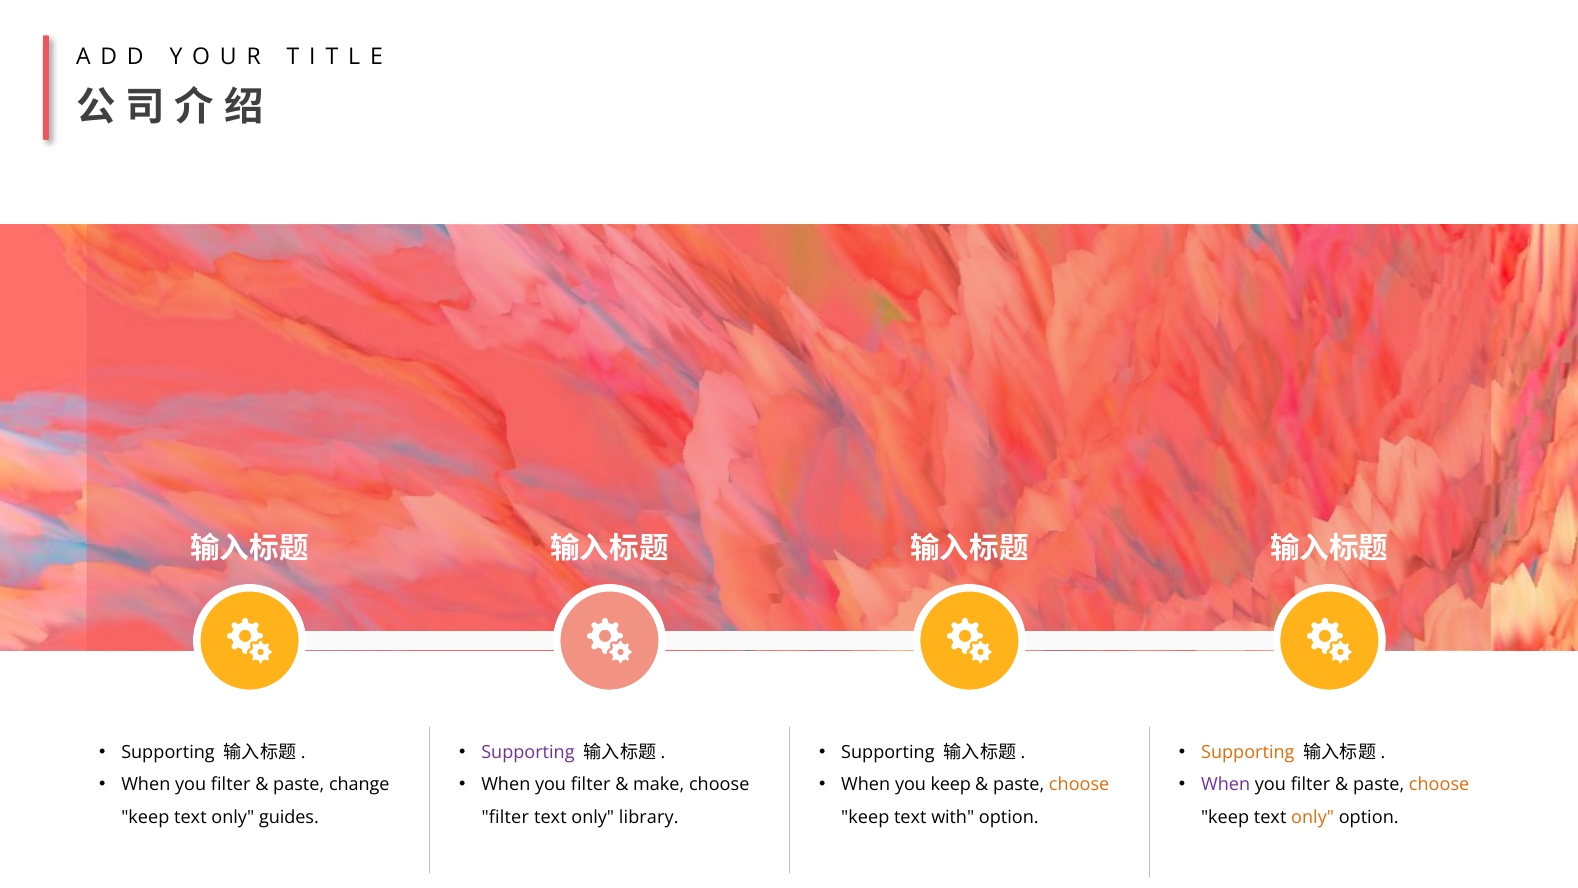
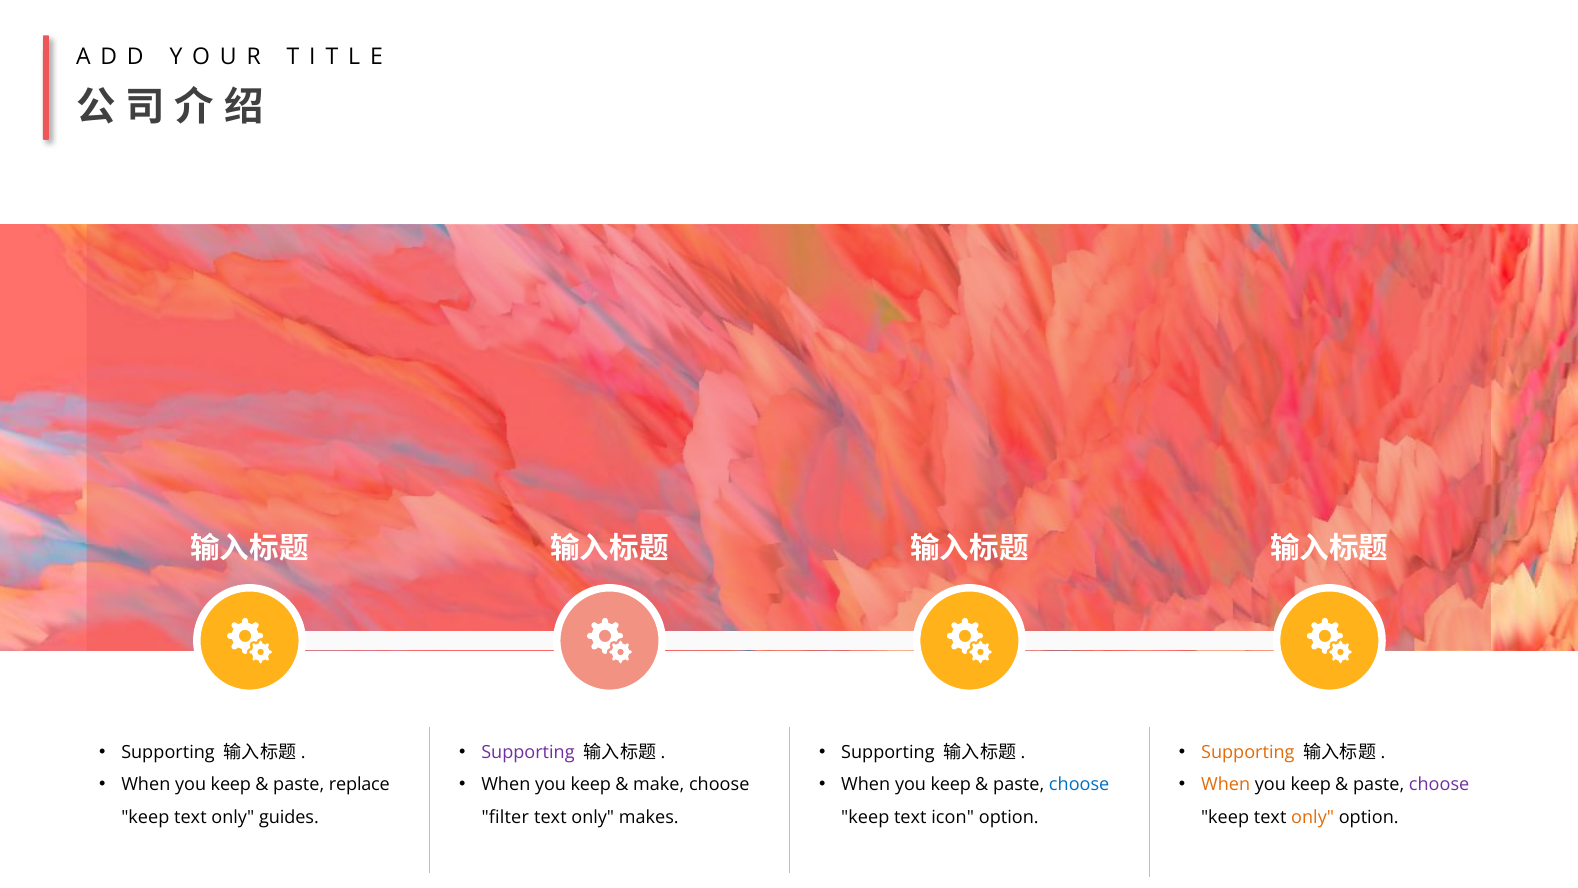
filter: filter -> keep (231, 785)
change: change -> replace (359, 785)
filter: filter -> keep (591, 785)
choose colour: orange -> blue (1079, 785)
When colour: purple -> orange (1226, 785)
filter: filter -> keep (1311, 785)
choose colour: orange -> purple (1439, 785)
library: library -> makes (649, 817)
with: with -> icon (953, 817)
